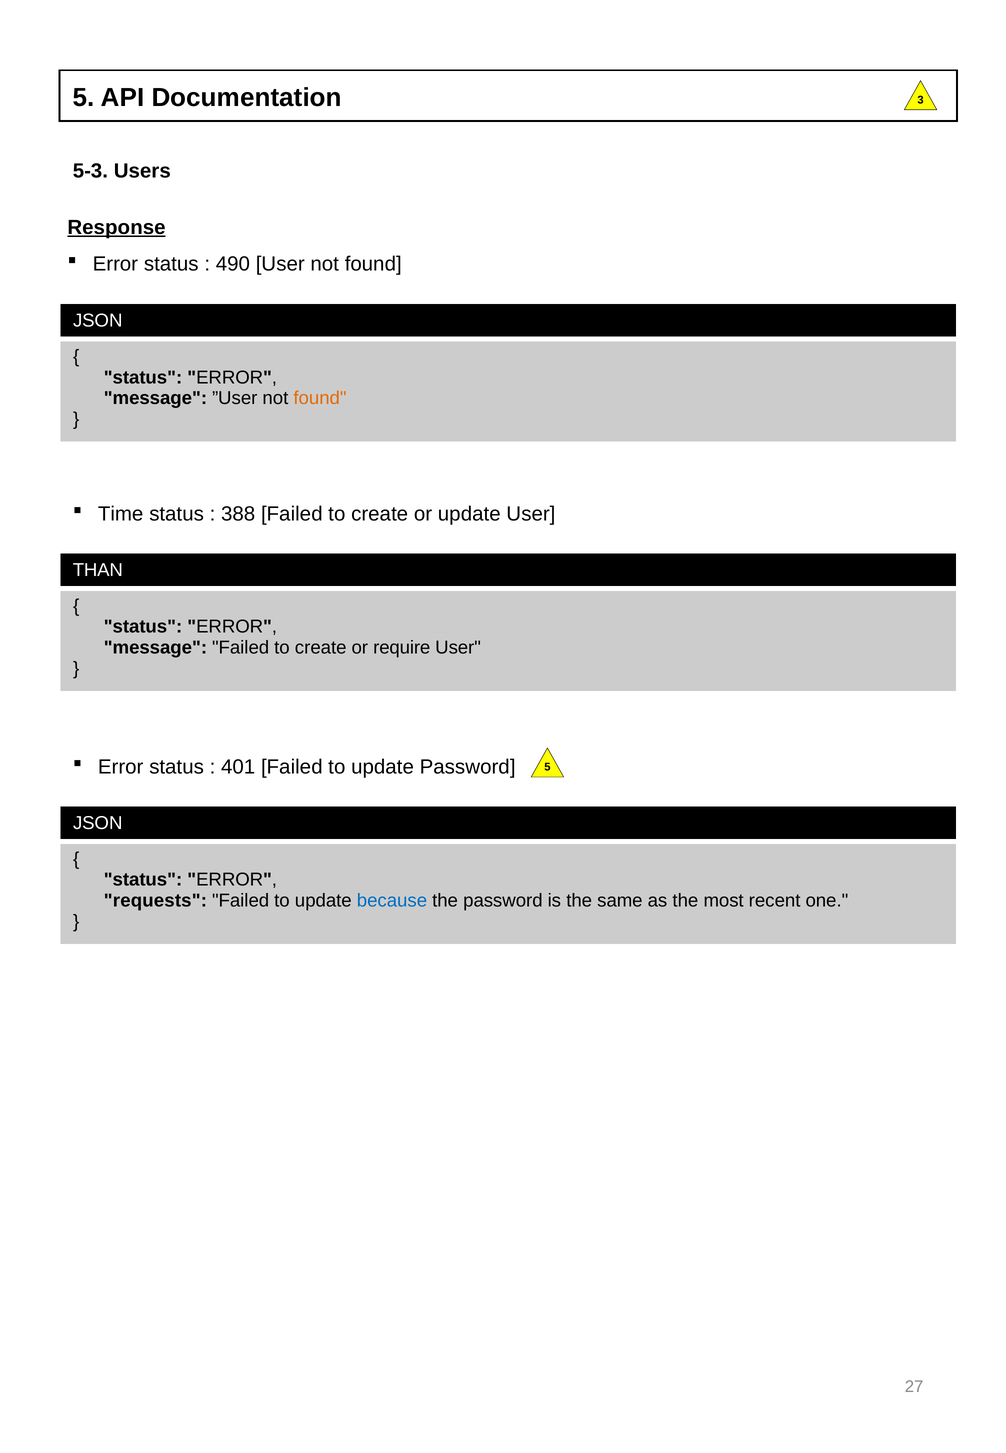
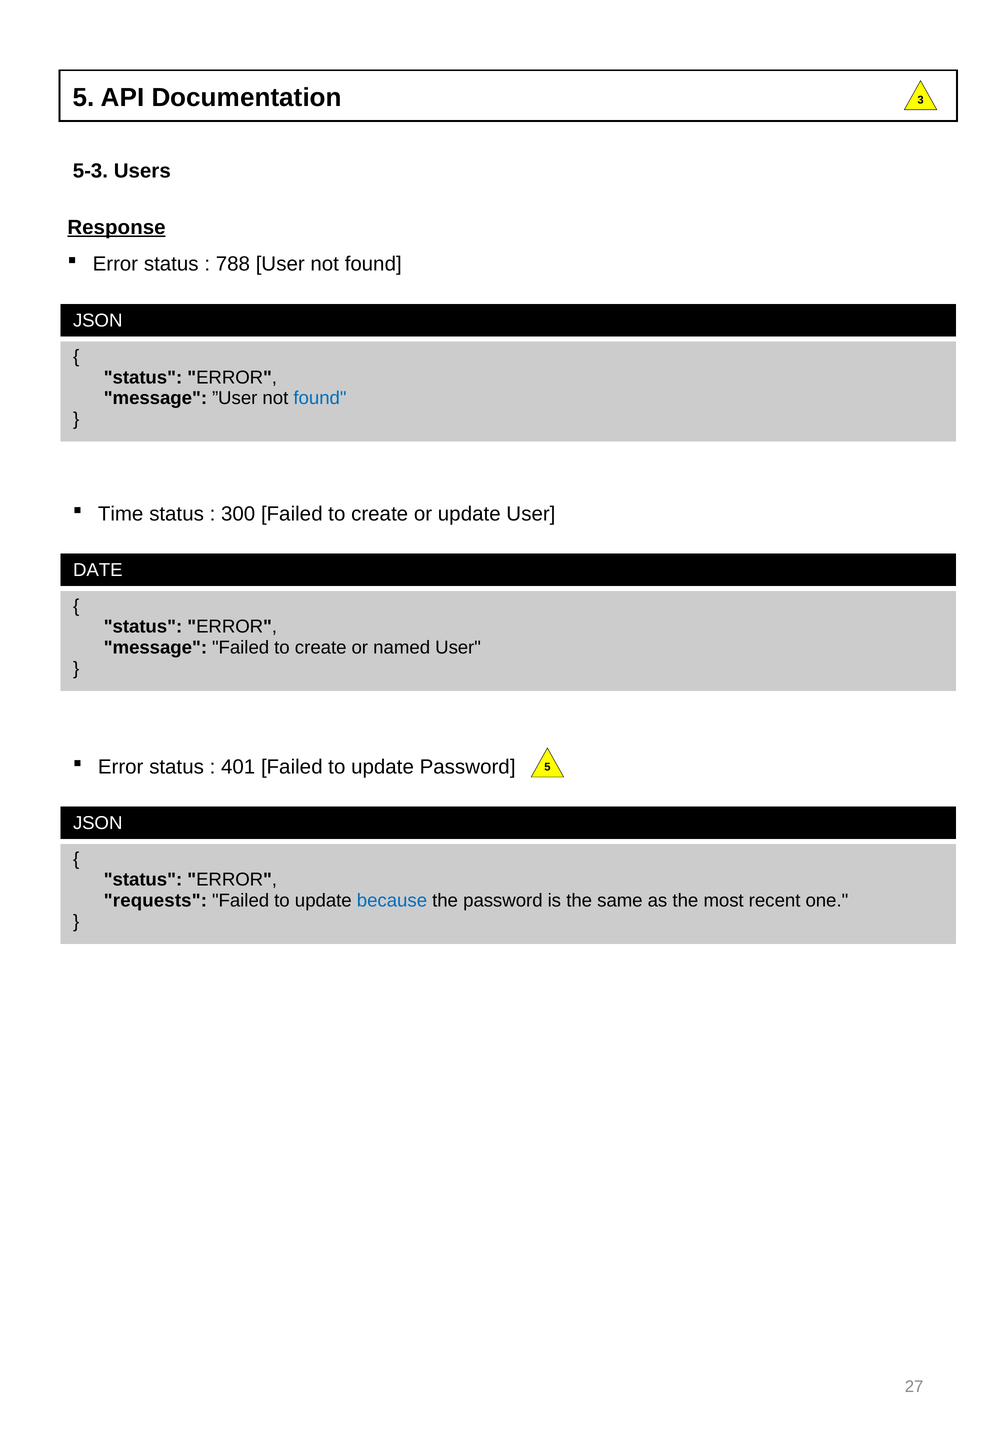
490: 490 -> 788 (233, 264)
found colour: orange -> blue (320, 398)
388: 388 -> 300 (238, 514)
THAN: THAN -> DATE (98, 570)
require: require -> named (402, 648)
